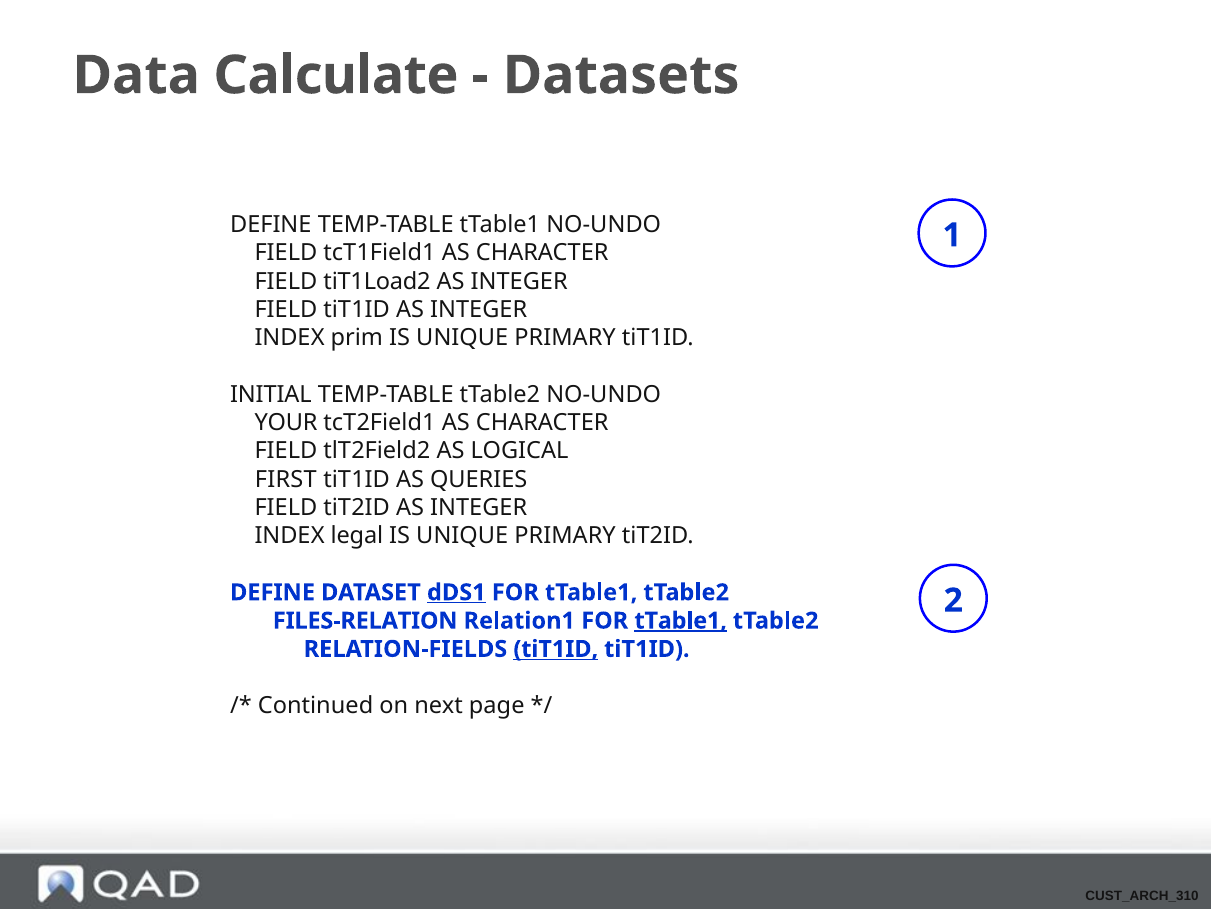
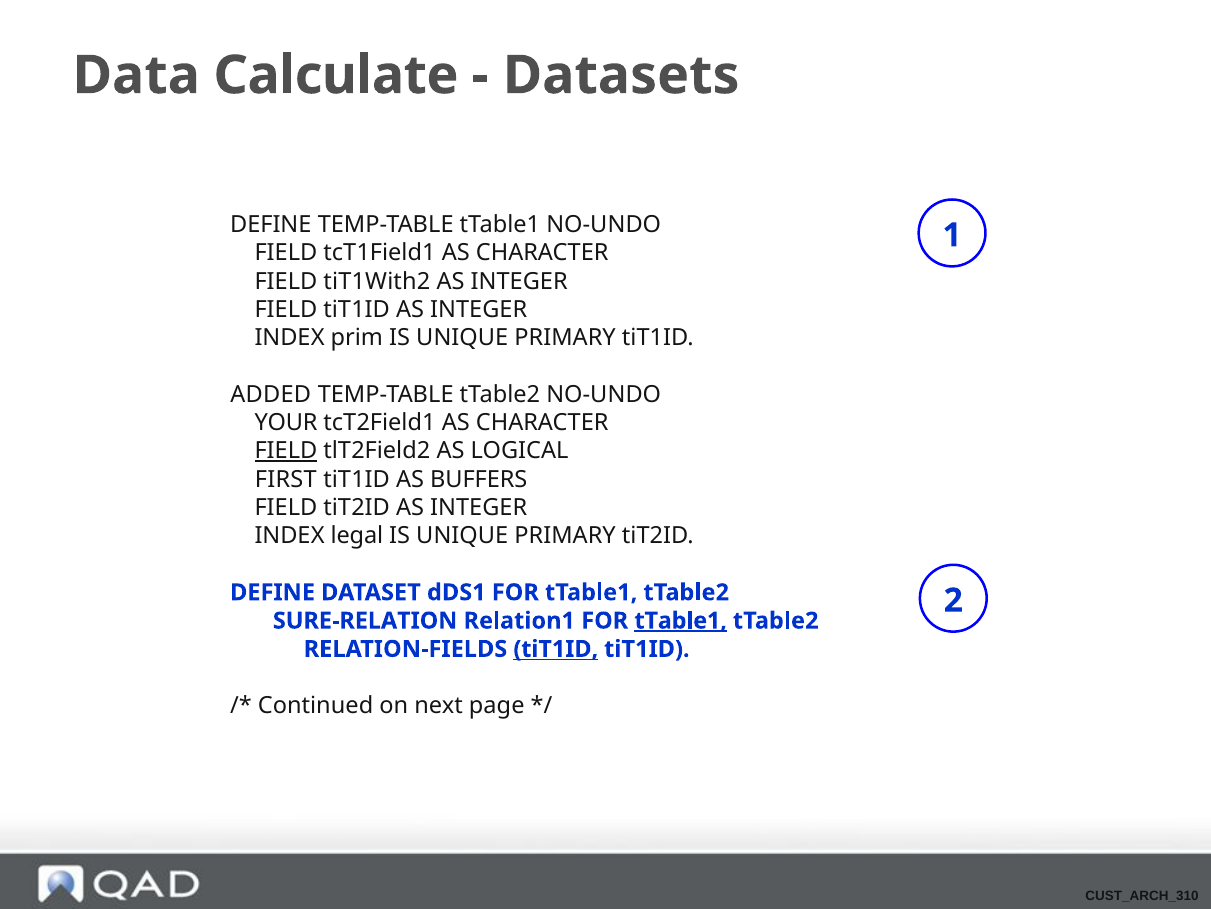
tiT1Load2: tiT1Load2 -> tiT1With2 (377, 281)
INITIAL: INITIAL -> ADDED (271, 394)
FIELD underline: none -> present (286, 451)
QUERIES: QUERIES -> BUFFERS (479, 479)
dDS1 underline: present -> none (456, 592)
FILES-RELATION: FILES-RELATION -> SURE-RELATION (365, 620)
